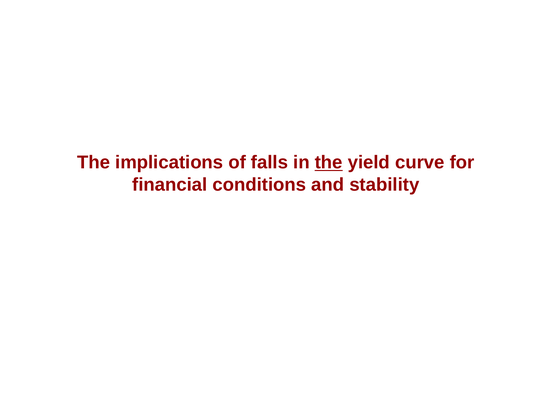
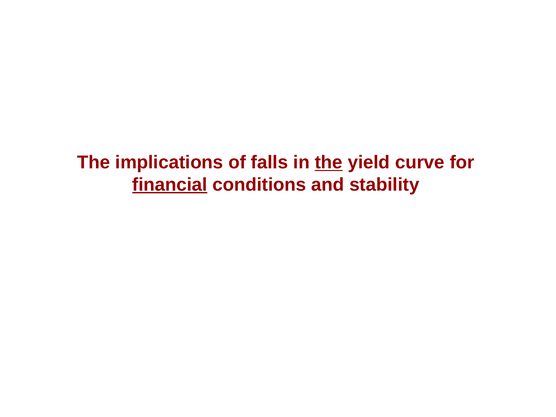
financial underline: none -> present (170, 185)
